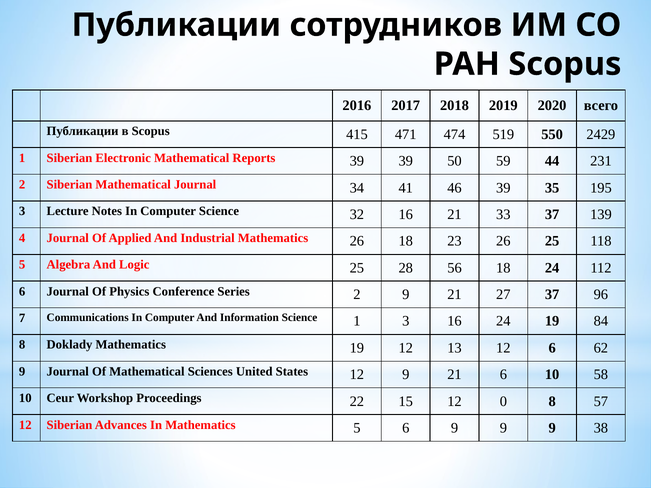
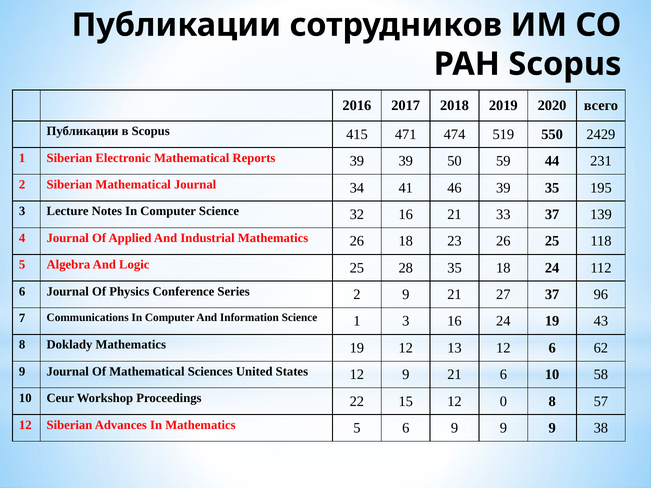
28 56: 56 -> 35 (455, 268)
84: 84 -> 43 (601, 321)
